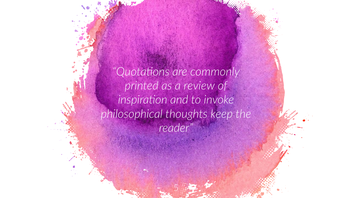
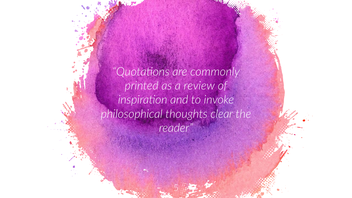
keep: keep -> clear (222, 114)
